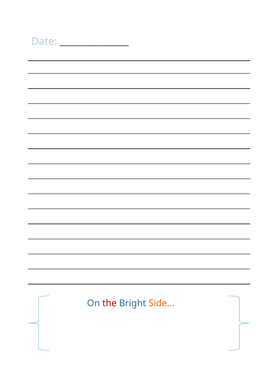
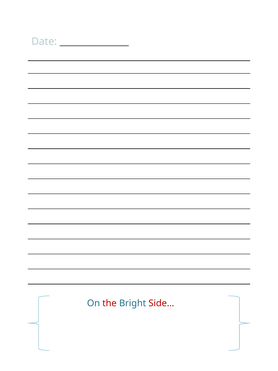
Side… colour: orange -> red (161, 303)
